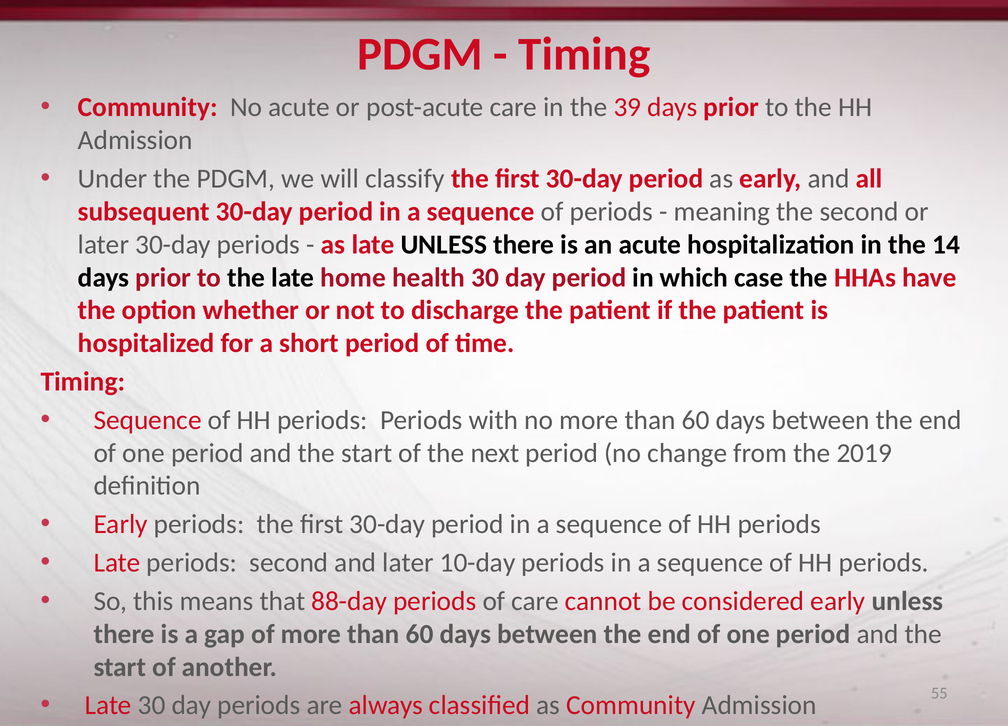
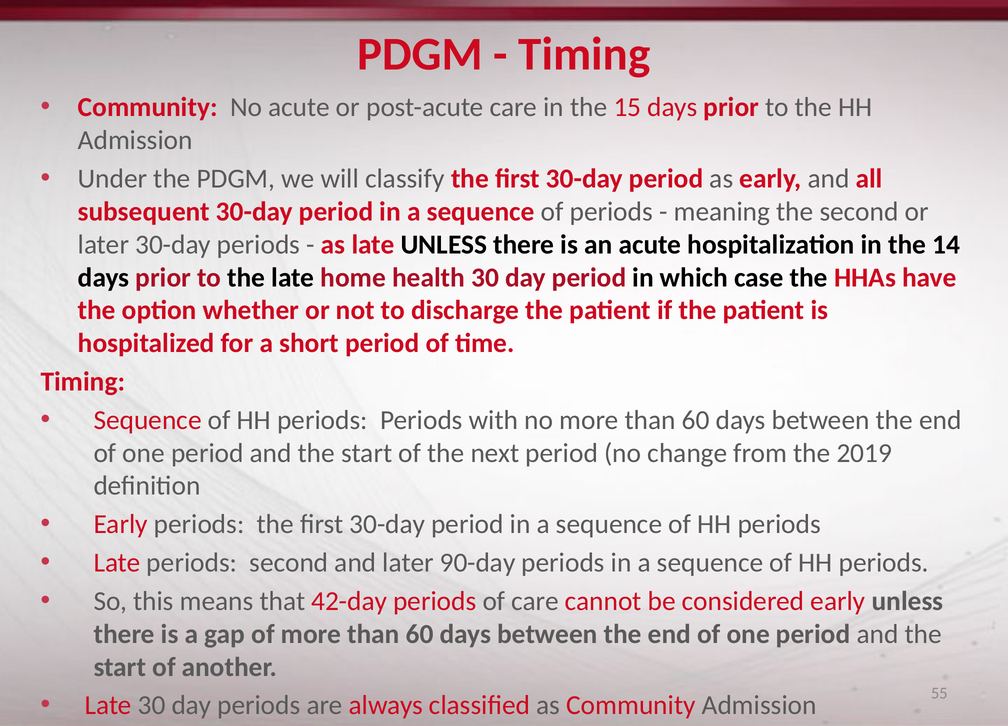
39: 39 -> 15 (627, 107)
10-day: 10-day -> 90-day (478, 563)
88-day: 88-day -> 42-day (349, 601)
